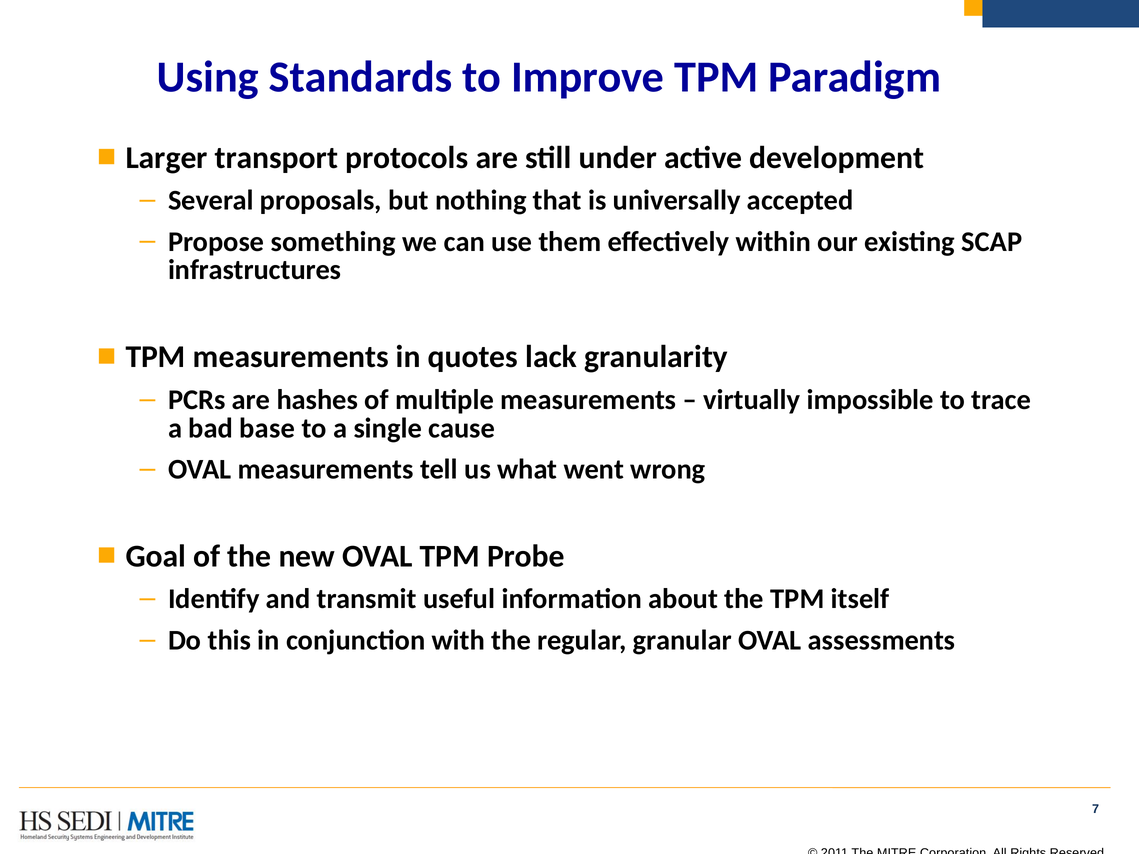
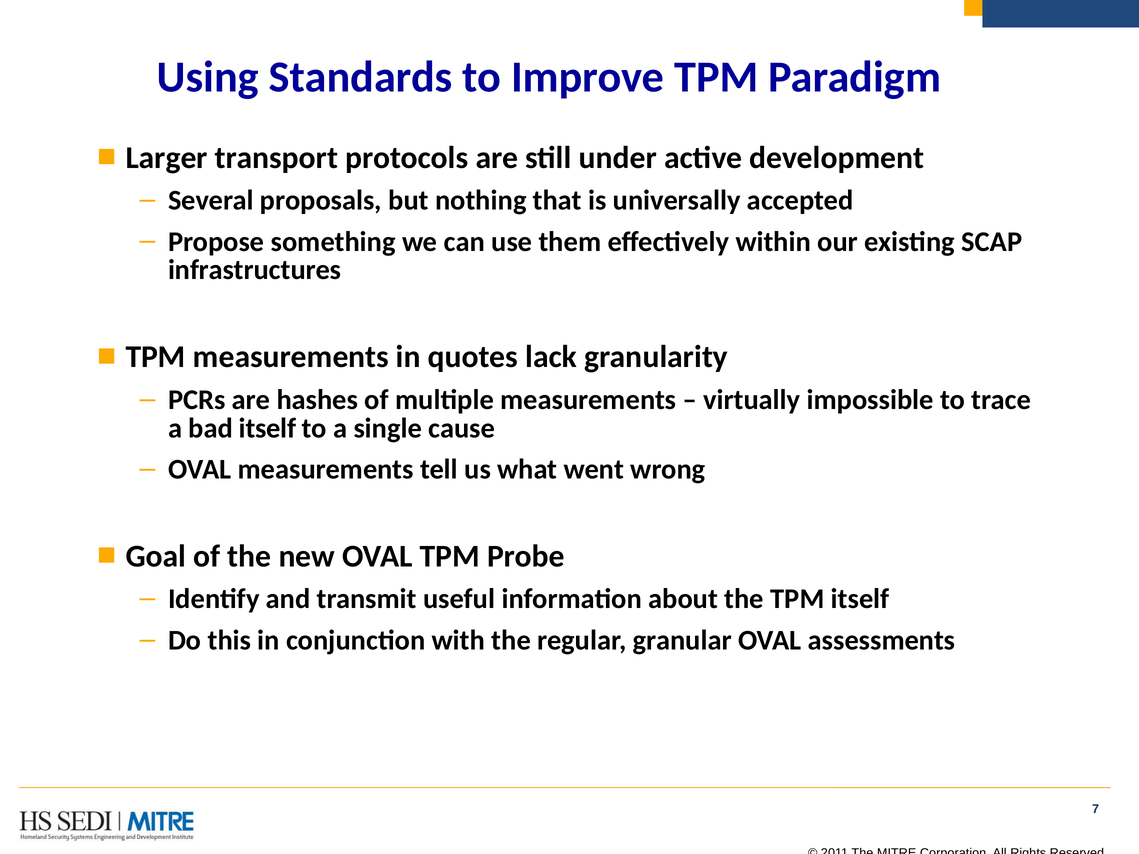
bad base: base -> itself (268, 428)
